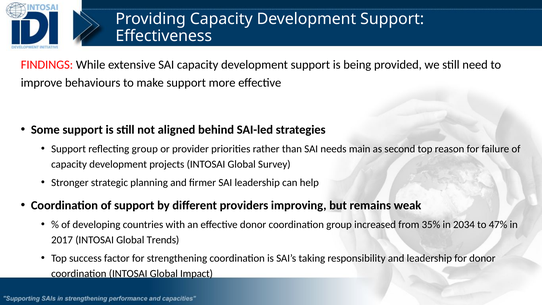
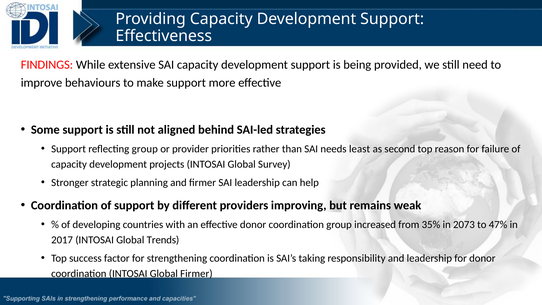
main: main -> least (360, 149)
2034: 2034 -> 2073 (464, 224)
Global Impact: Impact -> Firmer (196, 273)
